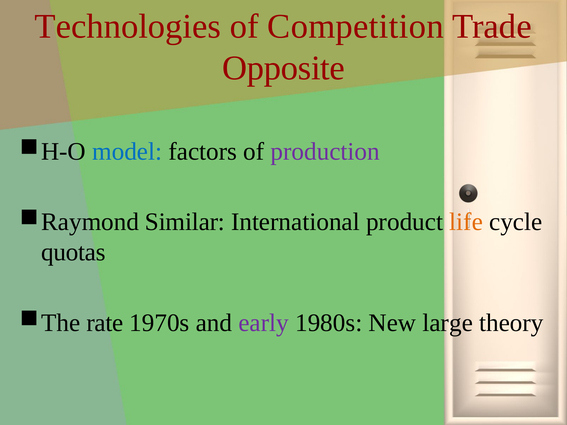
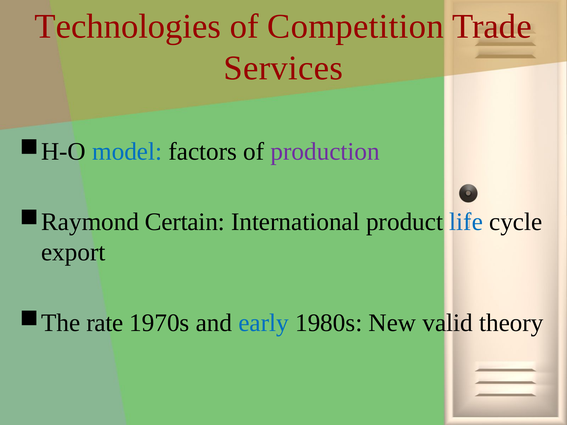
Opposite: Opposite -> Services (283, 68)
Similar: Similar -> Certain (185, 222)
life colour: orange -> blue (466, 222)
quotas: quotas -> export (73, 252)
early colour: purple -> blue (264, 323)
large: large -> valid (448, 323)
